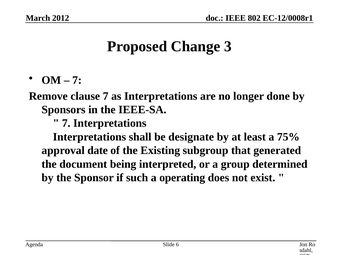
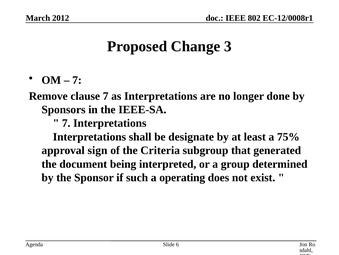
date: date -> sign (97, 150)
Existing: Existing -> Criteria (160, 150)
